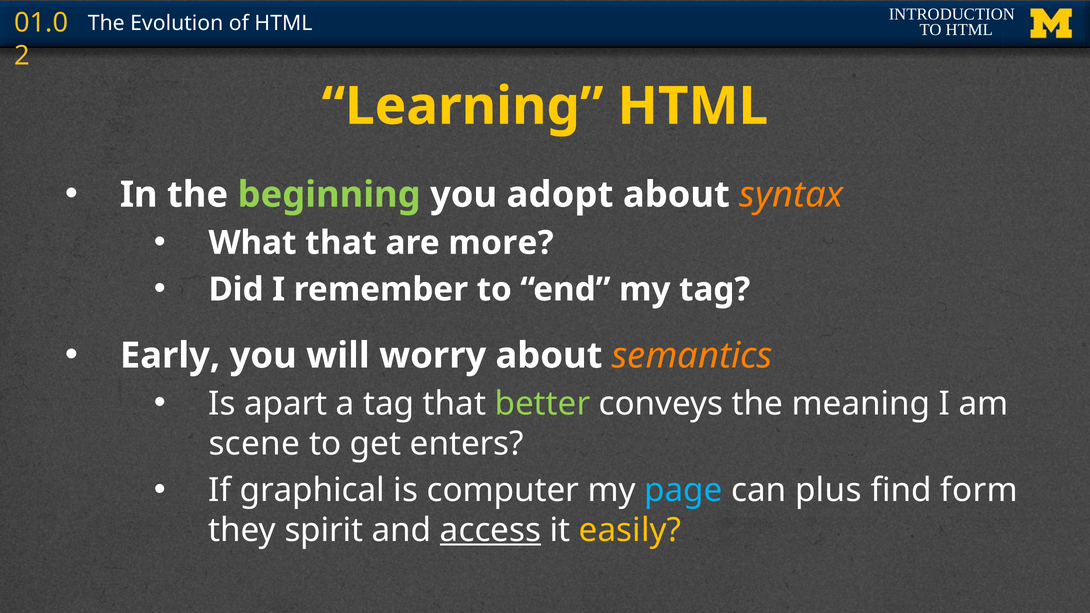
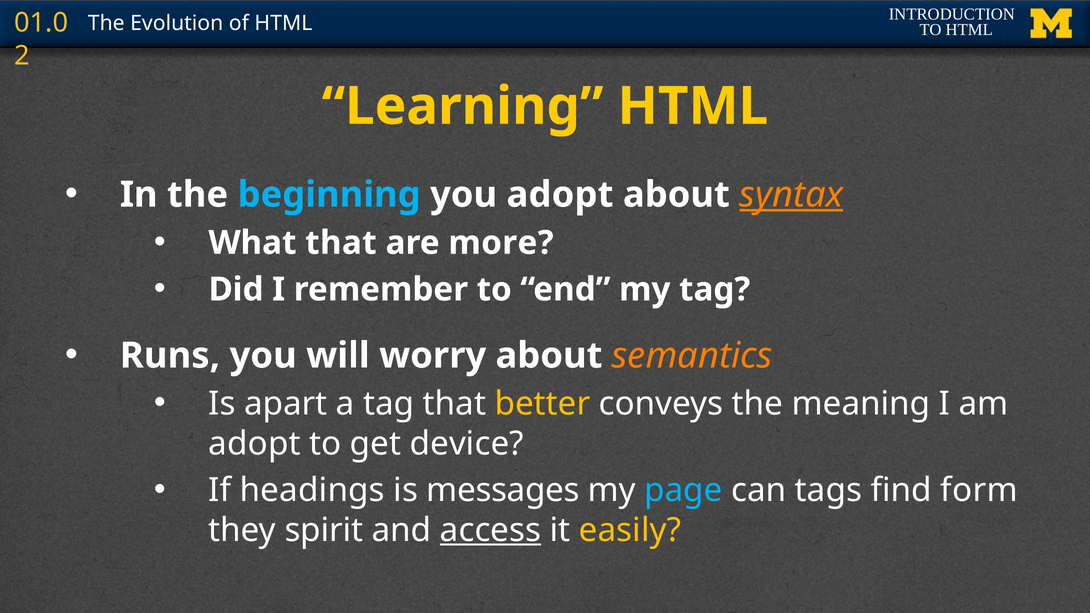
beginning colour: light green -> light blue (329, 195)
syntax underline: none -> present (791, 195)
Early: Early -> Runs (170, 356)
better colour: light green -> yellow (542, 404)
scene: scene -> adopt (255, 444)
enters: enters -> device (467, 444)
graphical: graphical -> headings (312, 490)
computer: computer -> messages (503, 490)
plus: plus -> tags (829, 490)
